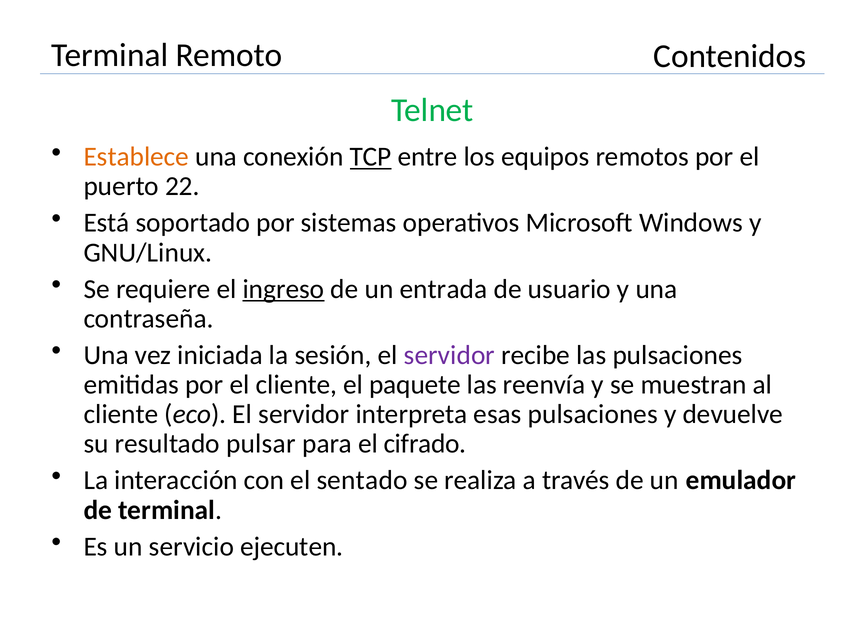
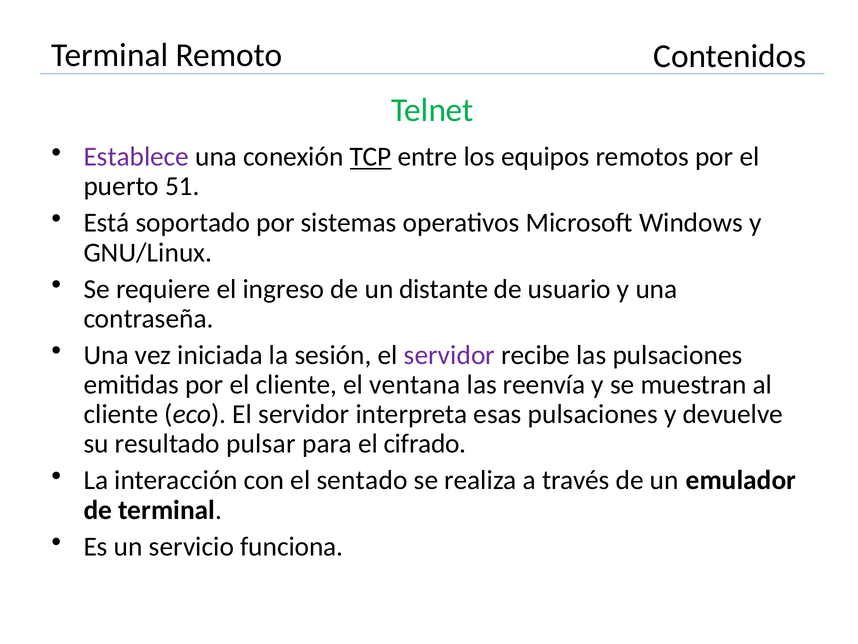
Establece colour: orange -> purple (136, 157)
22: 22 -> 51 (182, 186)
ingreso underline: present -> none (283, 289)
entrada: entrada -> distante (444, 289)
paquete: paquete -> ventana (415, 384)
ejecuten: ejecuten -> funciona (292, 546)
